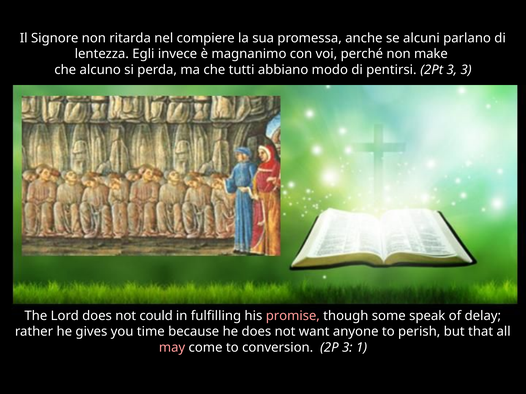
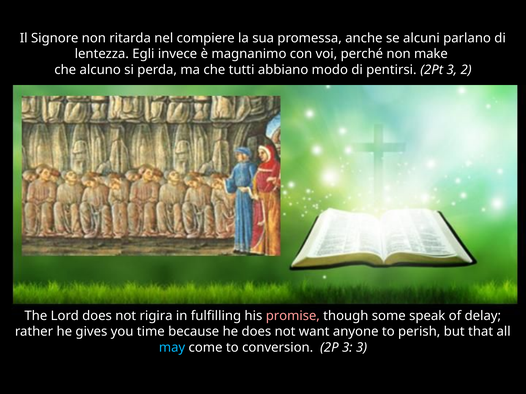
3 3: 3 -> 2 (466, 70)
could: could -> rigira (156, 316)
may colour: pink -> light blue (172, 348)
3 1: 1 -> 3 (362, 348)
